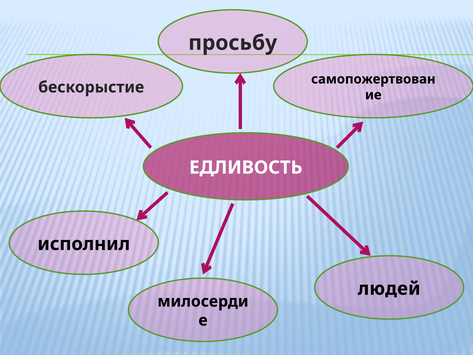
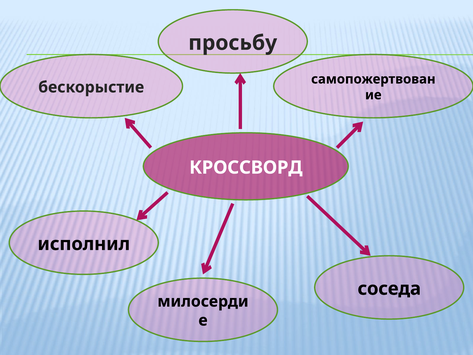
ЕДЛИВОСТЬ: ЕДЛИВОСТЬ -> КРОССВОРД (246, 167)
людей: людей -> соседа (389, 288)
